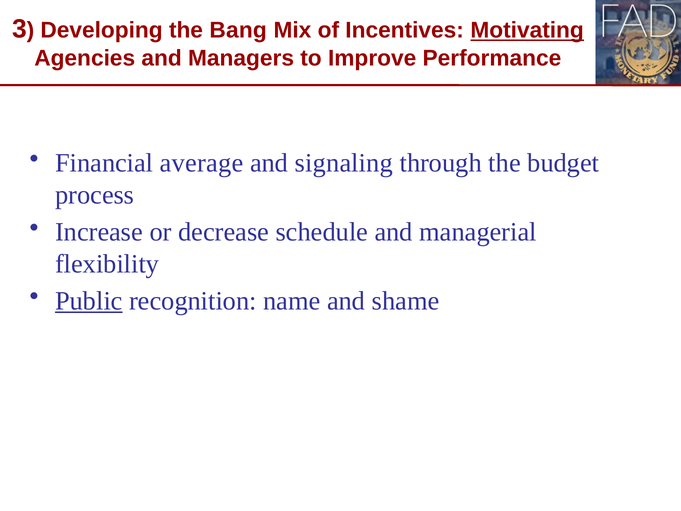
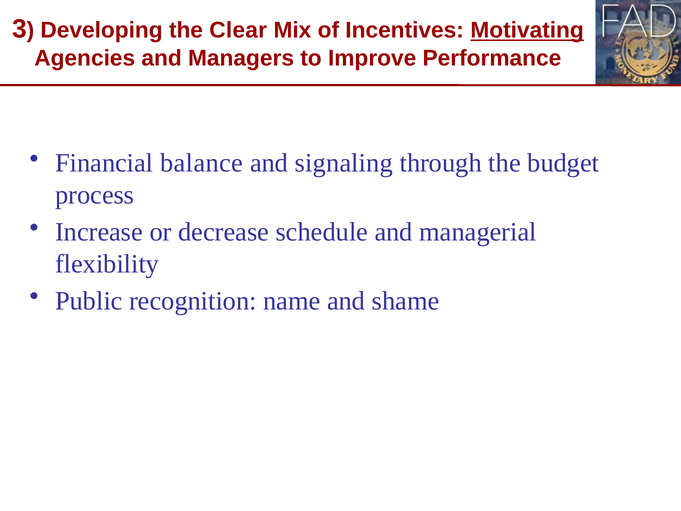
Bang: Bang -> Clear (238, 30)
average: average -> balance (202, 163)
Public underline: present -> none (89, 301)
